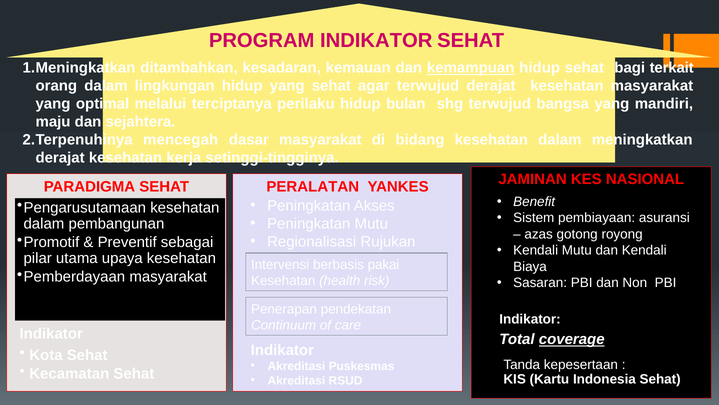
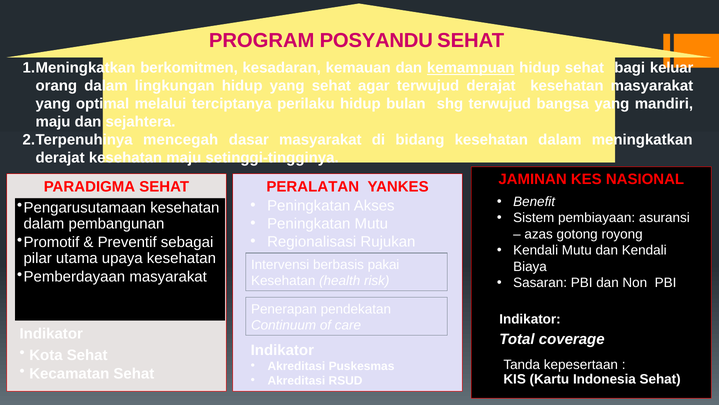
PROGRAM INDIKATOR: INDIKATOR -> POSYANDU (376, 40)
ditambahkan: ditambahkan -> berkomitmen (189, 68)
terkait: terkait -> keluar (672, 68)
kesehatan kerja: kerja -> maju (184, 158)
coverage underline: present -> none (572, 339)
